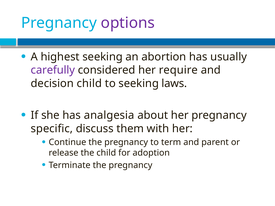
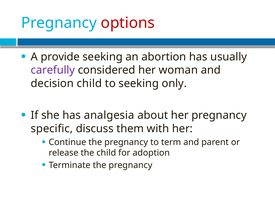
options colour: purple -> red (128, 23)
highest: highest -> provide (60, 57)
require: require -> woman (178, 70)
laws: laws -> only (174, 84)
